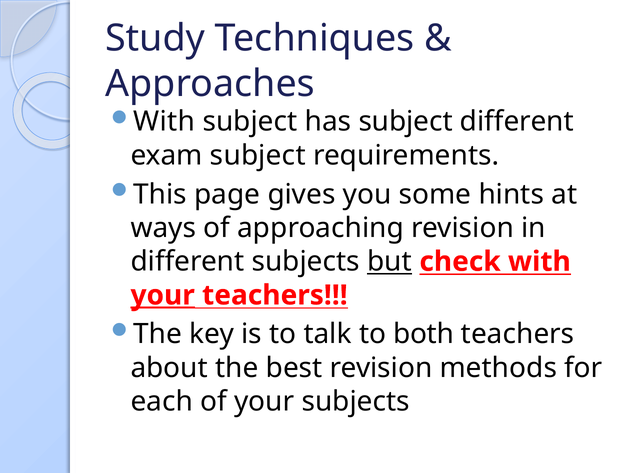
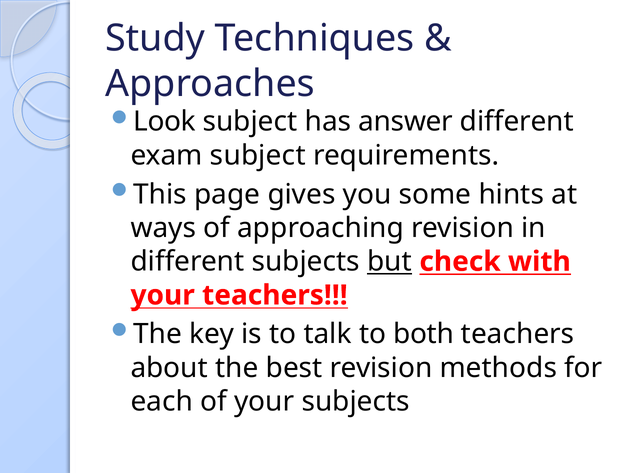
With: With -> Look (165, 122)
has subject: subject -> answer (406, 122)
your underline: present -> none (163, 295)
